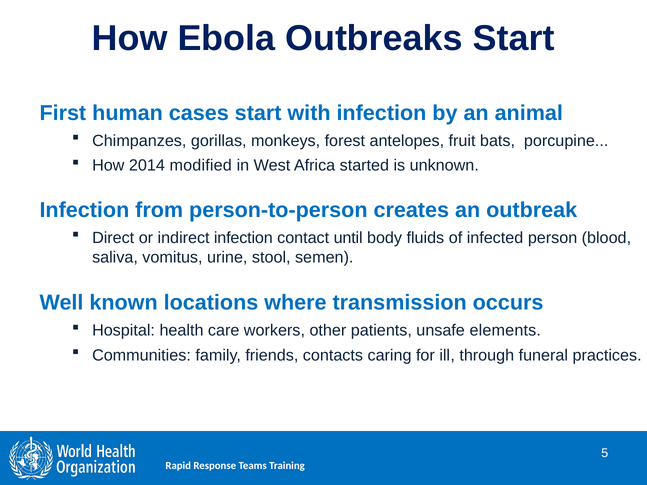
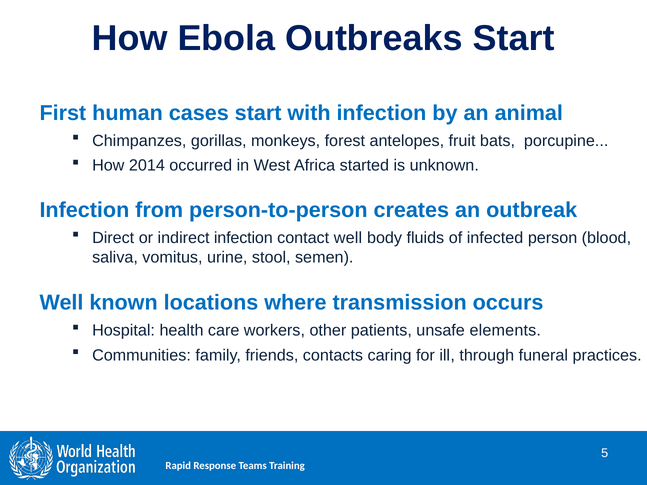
modified: modified -> occurred (201, 166)
contact until: until -> well (348, 238)
